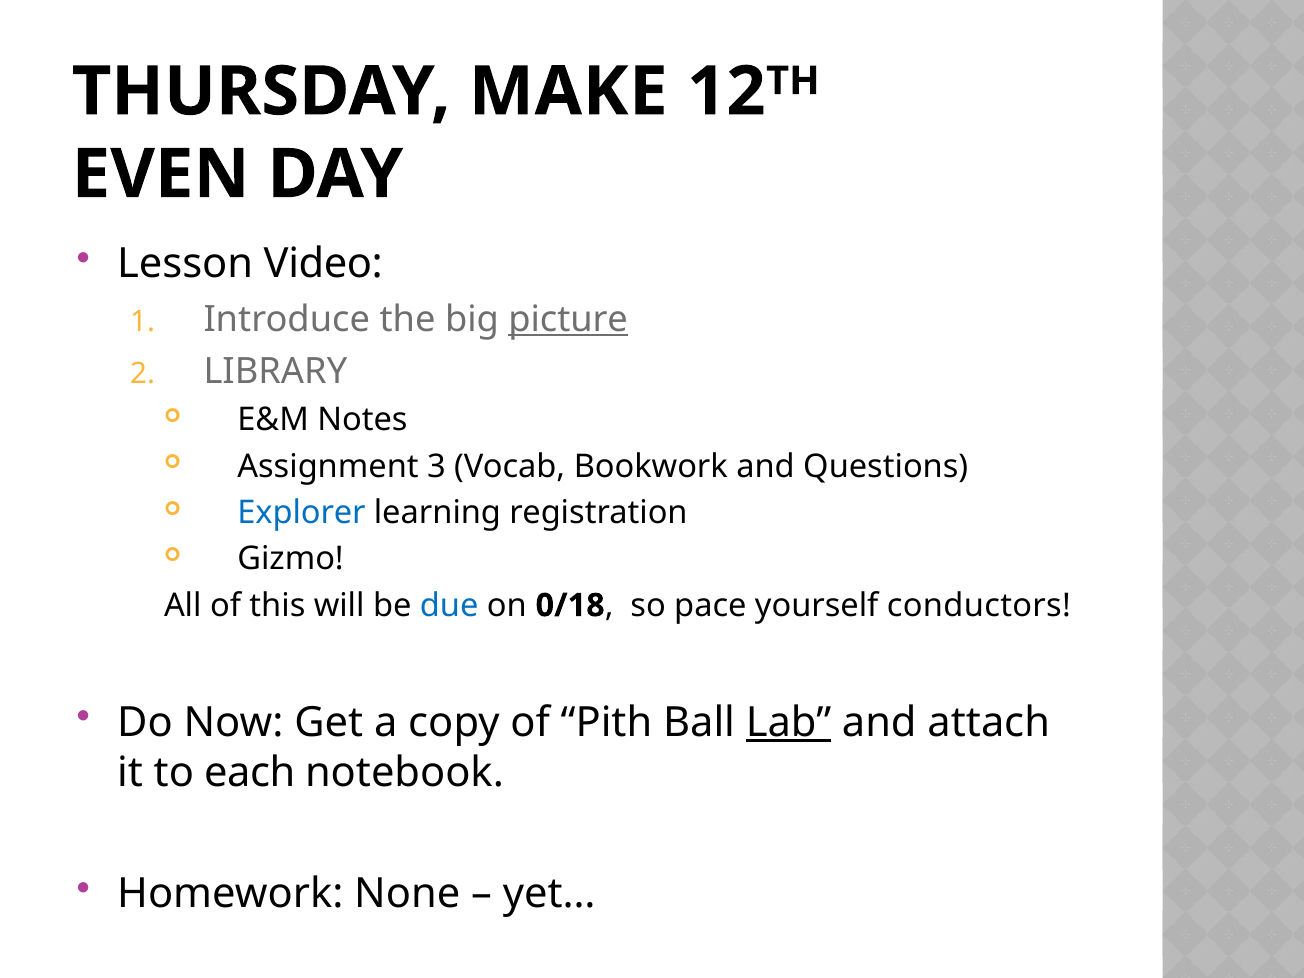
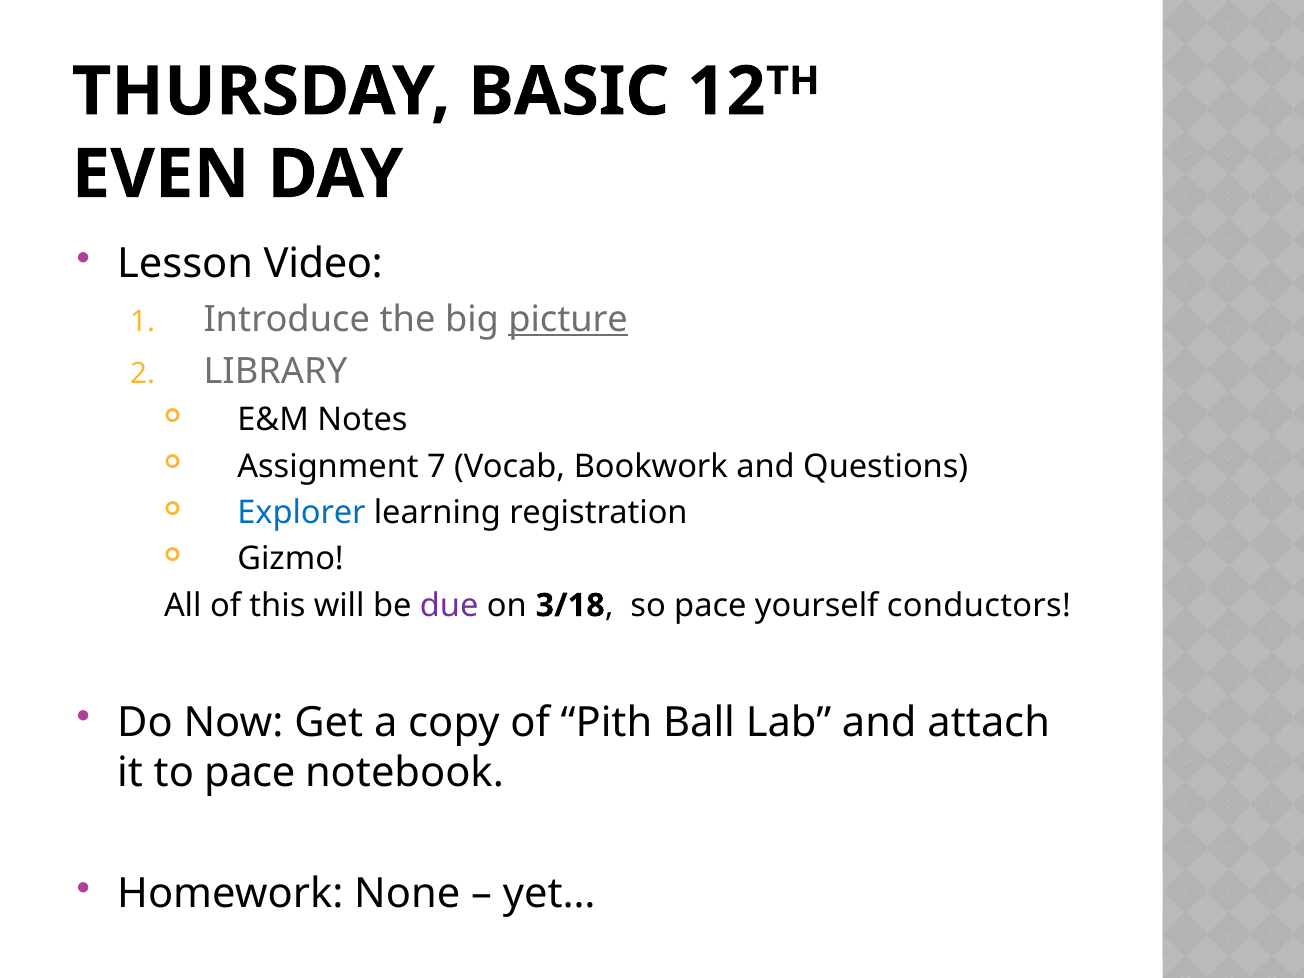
MAKE: MAKE -> BASIC (569, 92)
3: 3 -> 7 (436, 466)
due colour: blue -> purple (449, 605)
0/18: 0/18 -> 3/18 (570, 605)
Lab underline: present -> none (789, 722)
to each: each -> pace (250, 772)
